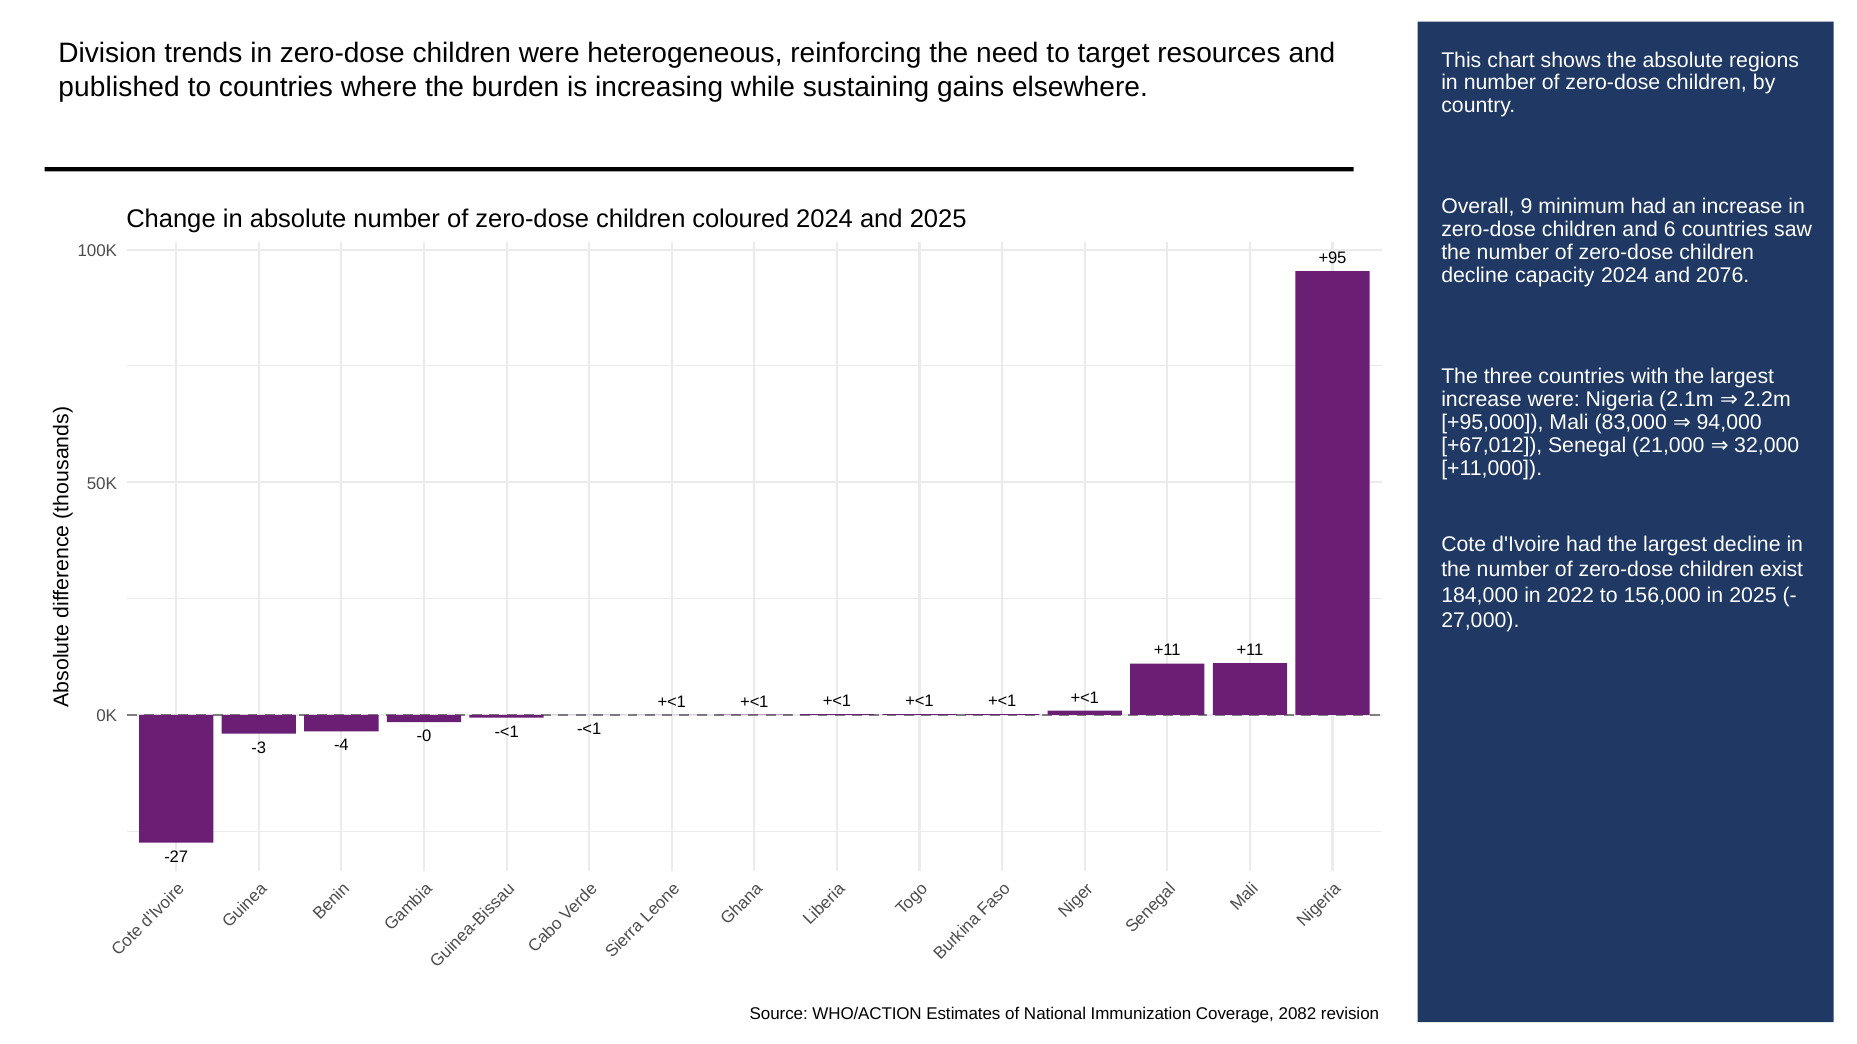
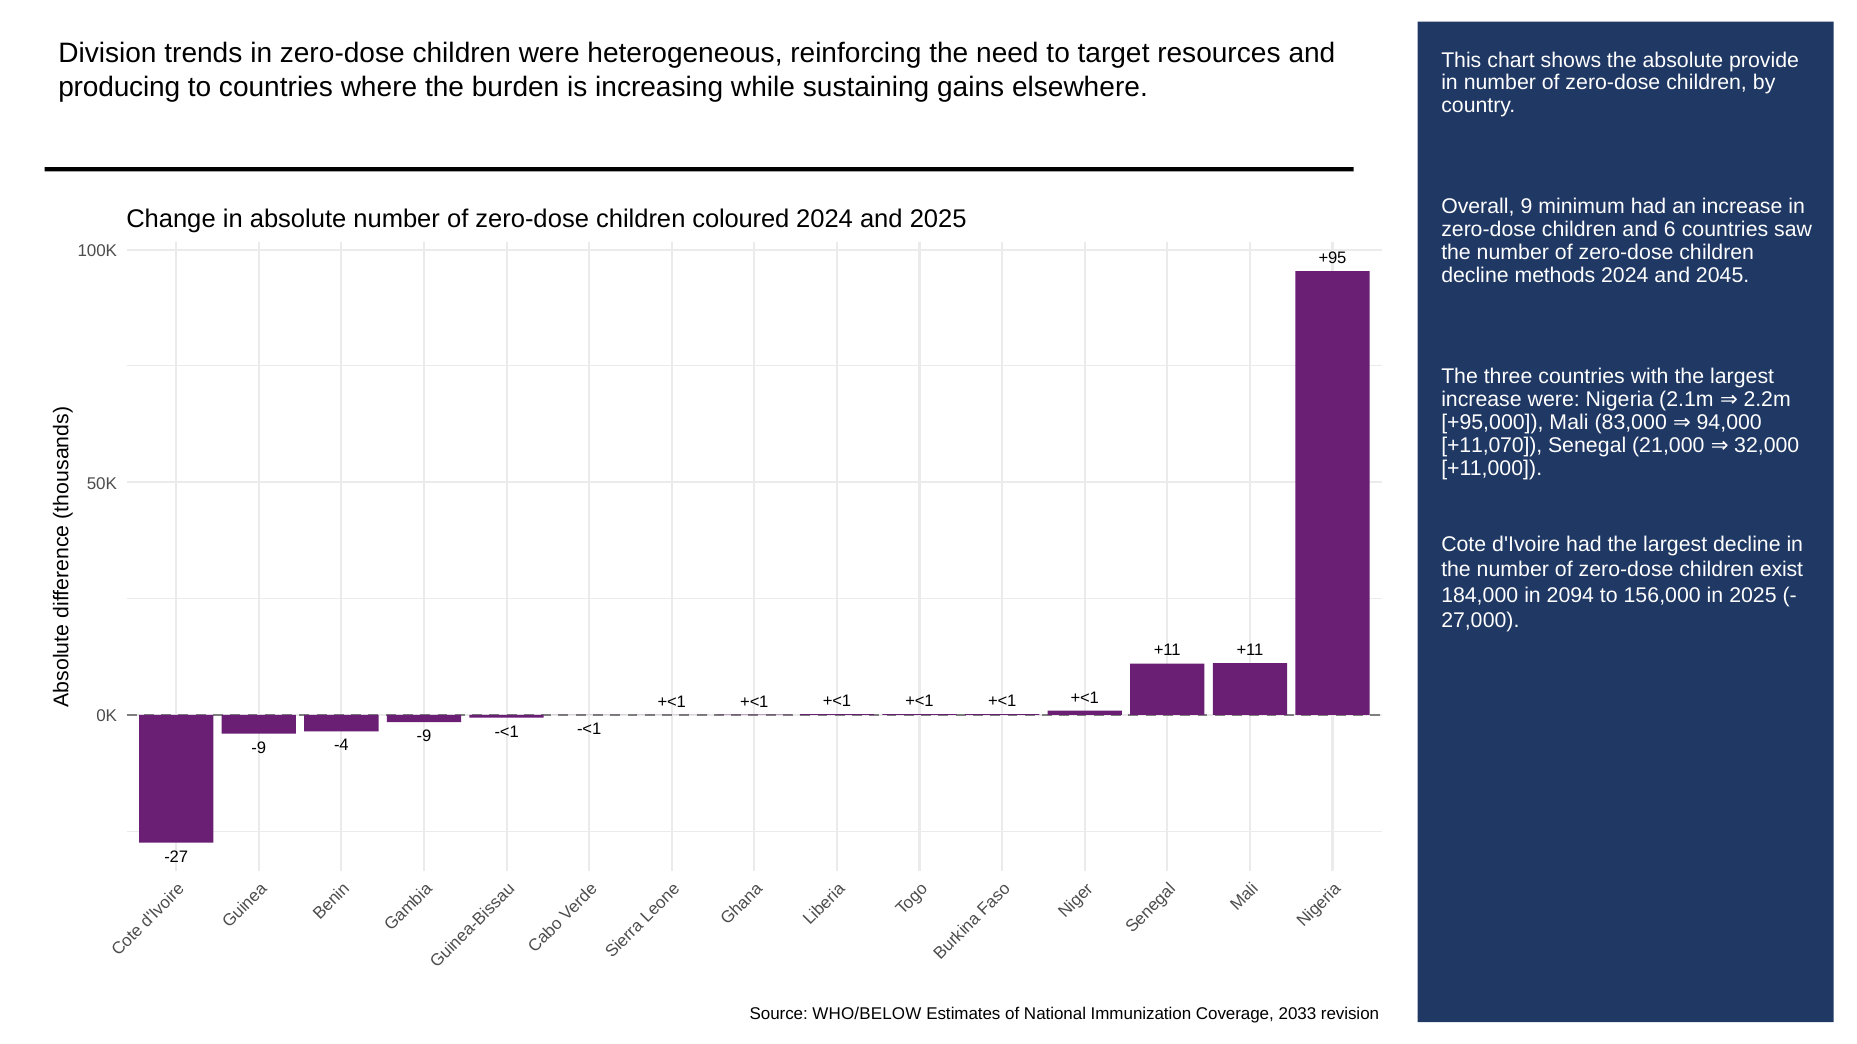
regions: regions -> provide (1764, 60)
published: published -> producing (119, 87)
capacity: capacity -> methods (1555, 276)
2076: 2076 -> 2045 (1723, 276)
+67,012: +67,012 -> +11,070 (1492, 445)
2022: 2022 -> 2094 (1570, 596)
-0: -0 -> -9 (424, 737)
-3: -3 -> -9 (259, 748)
WHO/ACTION: WHO/ACTION -> WHO/BELOW (867, 1014)
2082: 2082 -> 2033 (1297, 1014)
